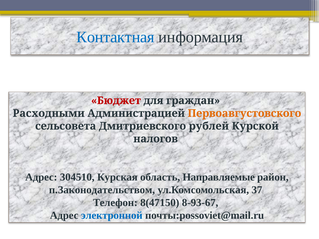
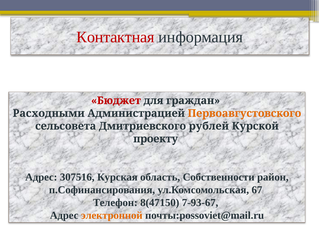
Контактная colour: blue -> red (116, 37)
налогов: налогов -> проекту (156, 139)
304510: 304510 -> 307516 (77, 177)
Направляемые: Направляемые -> Собственности (219, 177)
п.Законодательством: п.Законодательством -> п.Софинансирования (102, 190)
37: 37 -> 67 (257, 190)
8-93-67: 8-93-67 -> 7-93-67 (200, 203)
электронной colour: blue -> orange (112, 216)
